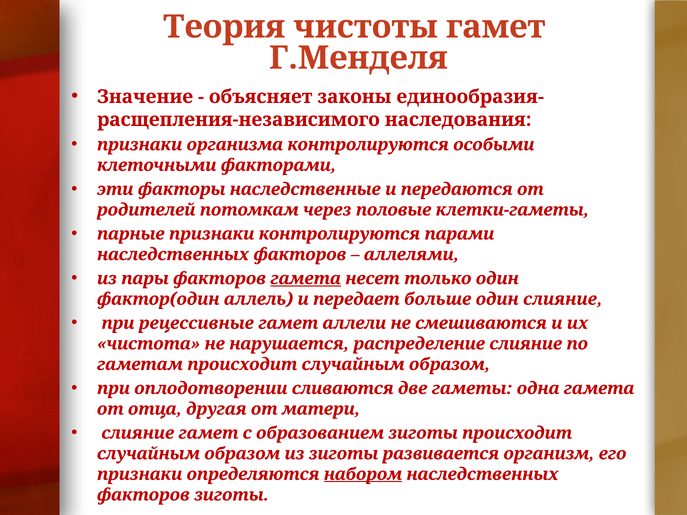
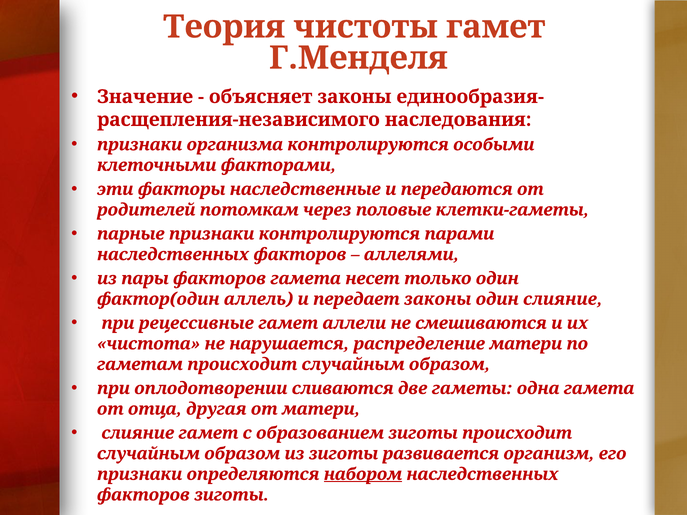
гамета underline: present -> none (306, 279)
передает больше: больше -> законы (438, 299)
распределение слияние: слияние -> матери (526, 344)
